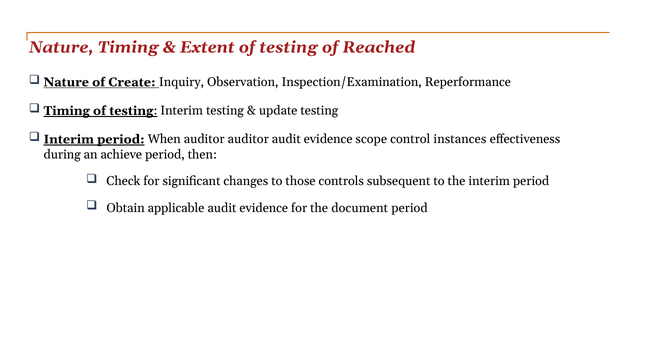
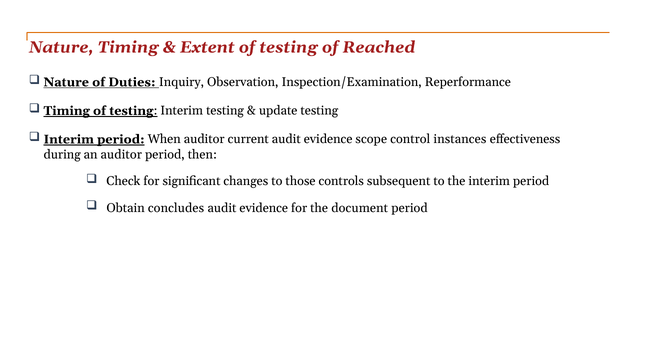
Create: Create -> Duties (132, 82)
auditor auditor: auditor -> current (248, 139)
an achieve: achieve -> auditor (121, 154)
applicable: applicable -> concludes (176, 208)
